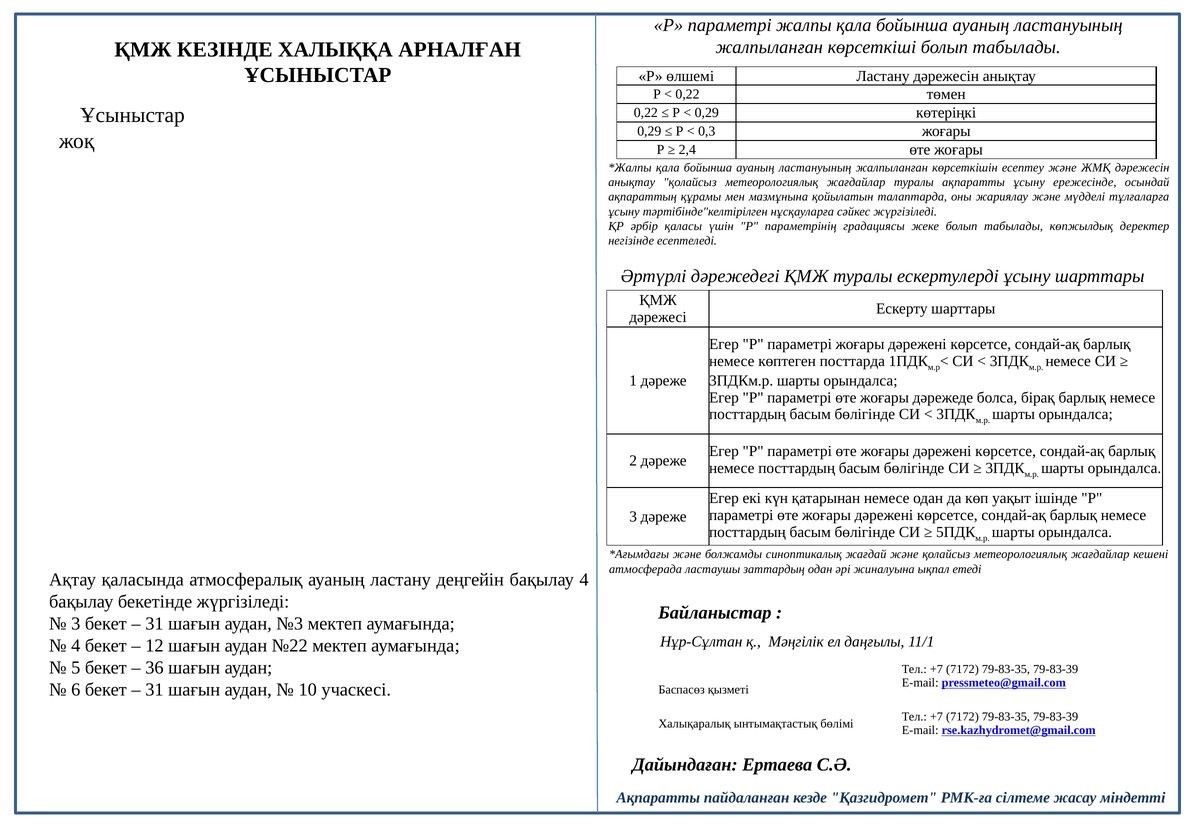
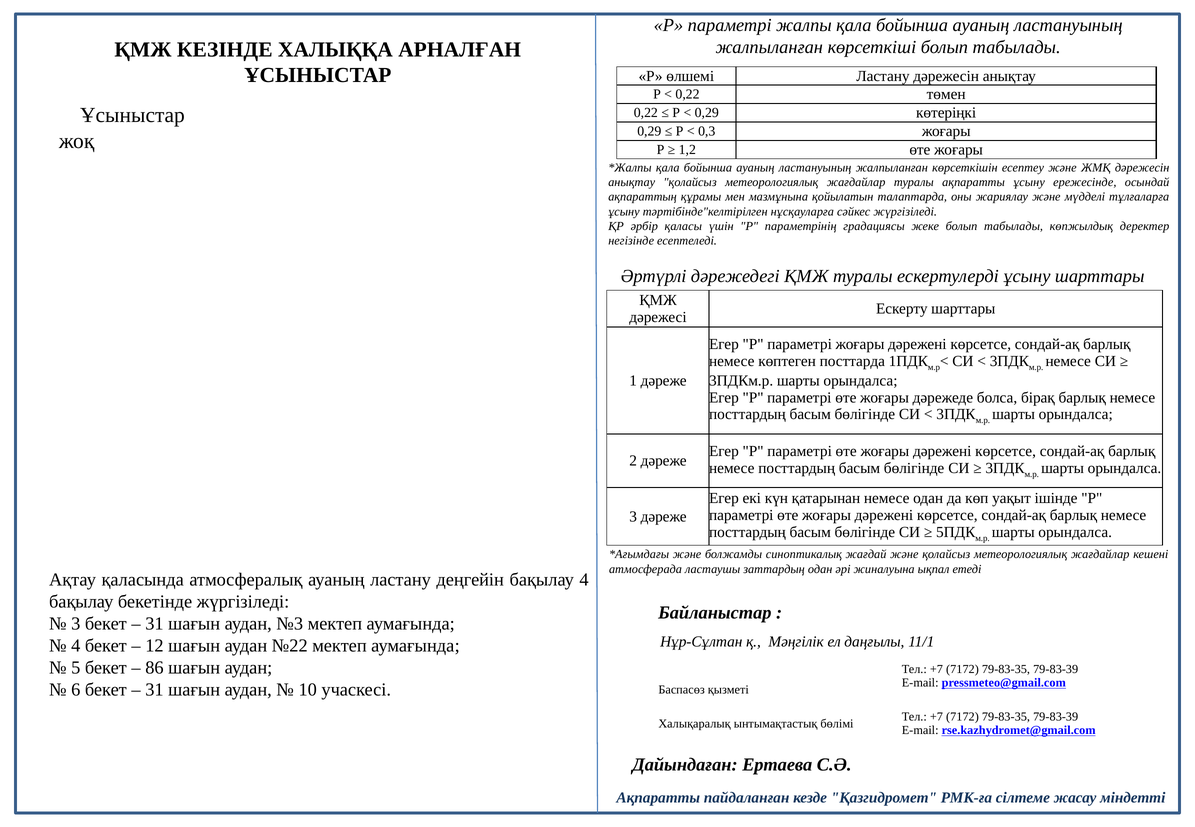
2,4: 2,4 -> 1,2 (687, 150)
36: 36 -> 86 (154, 668)
